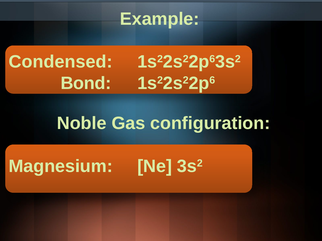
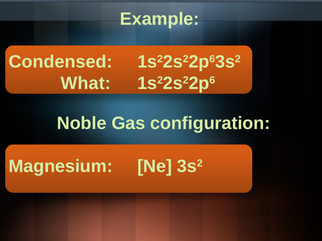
Bond: Bond -> What (86, 83)
